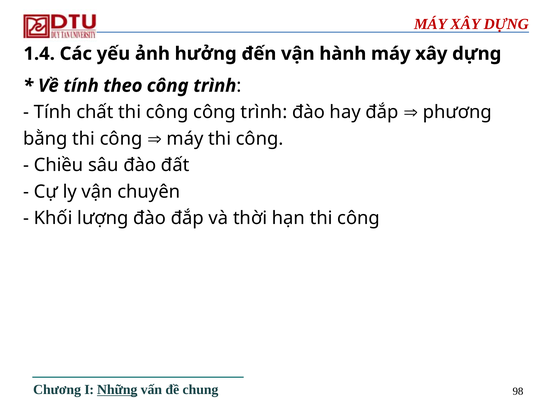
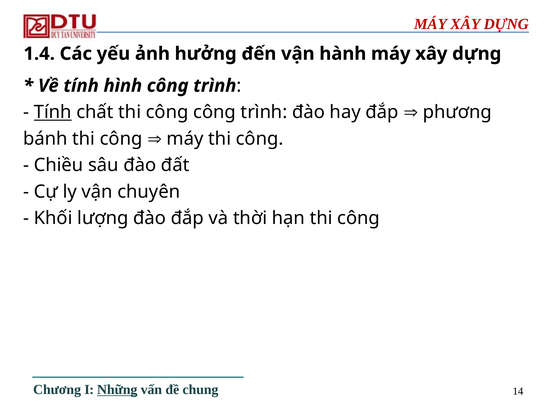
theo: theo -> hình (123, 86)
Tính underline: none -> present (53, 112)
bằng: bằng -> bánh (45, 139)
98: 98 -> 14 (518, 391)
